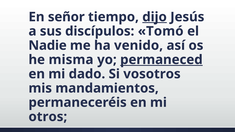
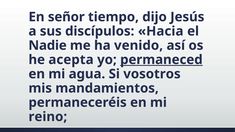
dijo underline: present -> none (155, 17)
Tomó: Tomó -> Hacia (161, 31)
misma: misma -> acepta (71, 60)
dado: dado -> agua (87, 74)
otros: otros -> reino (48, 117)
